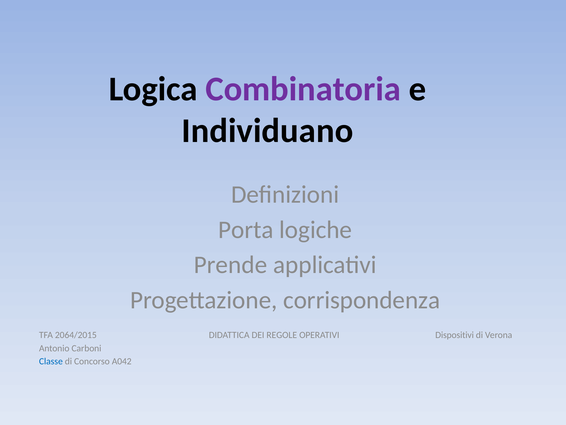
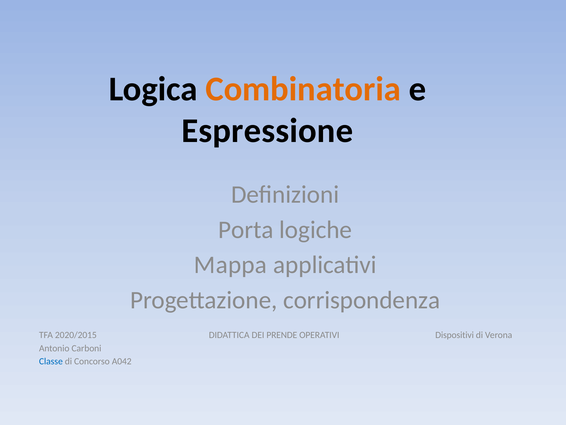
Combinatoria colour: purple -> orange (303, 89)
Individuano: Individuano -> Espressione (267, 130)
Prende: Prende -> Mappa (230, 265)
2064/2015: 2064/2015 -> 2020/2015 (76, 335)
REGOLE: REGOLE -> PRENDE (282, 335)
